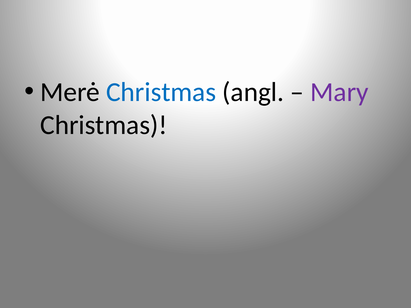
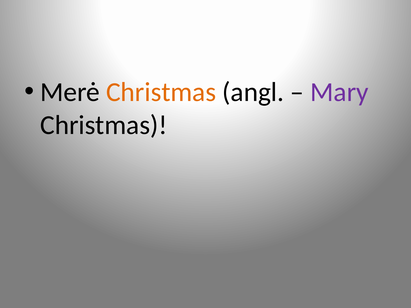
Christmas colour: blue -> orange (161, 92)
